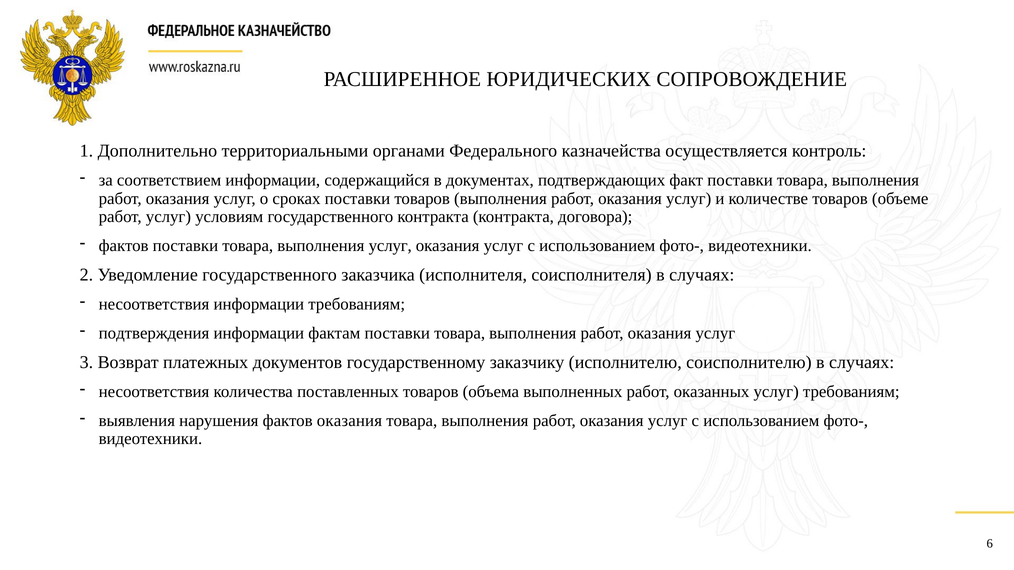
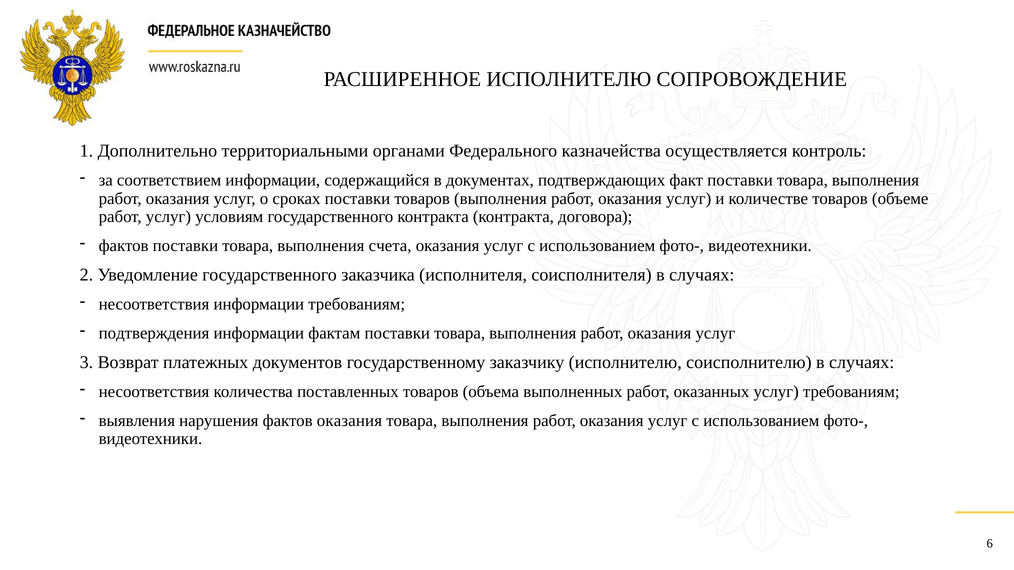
РАСШИРЕННОЕ ЮРИДИЧЕСКИХ: ЮРИДИЧЕСКИХ -> ИСПОЛНИТЕЛЮ (569, 79)
выполнения услуг: услуг -> счета (390, 246)
